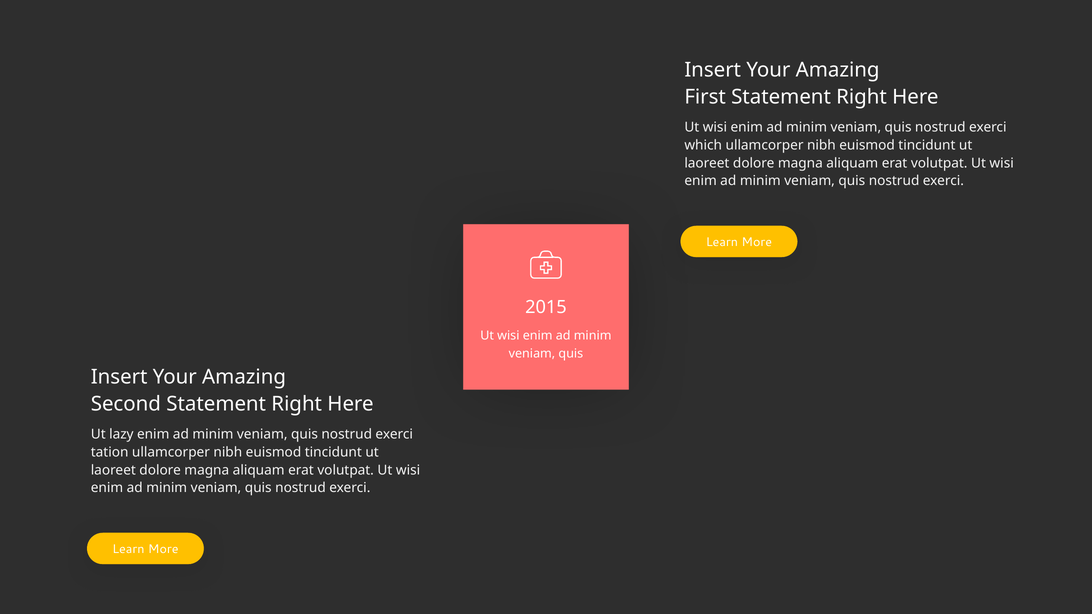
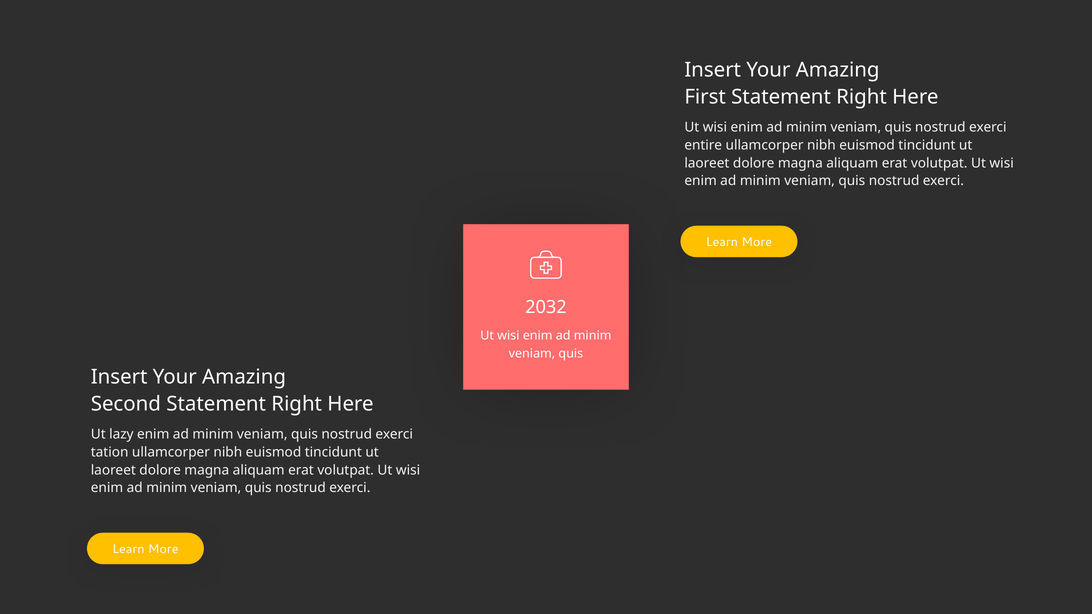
which: which -> entire (703, 145)
2015: 2015 -> 2032 (546, 308)
